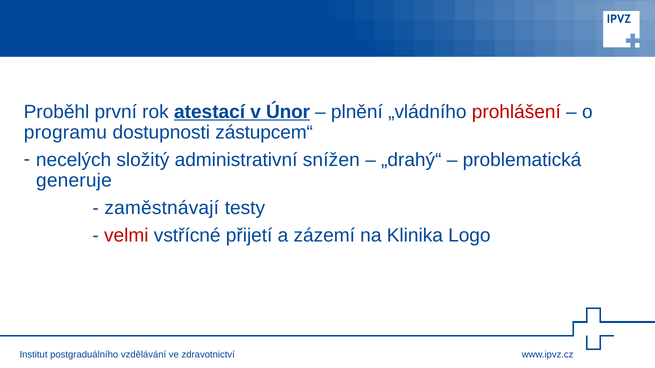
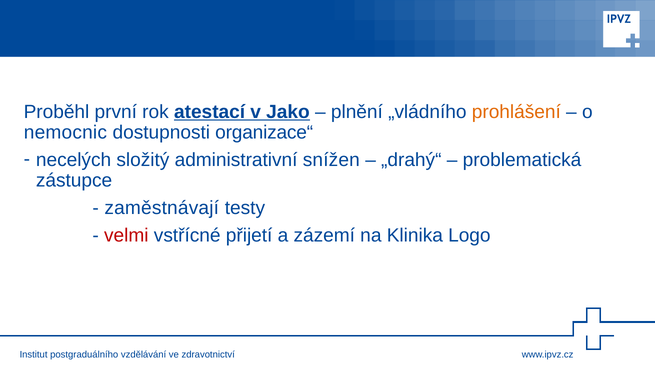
Únor: Únor -> Jako (288, 112)
prohlášení colour: red -> orange (516, 112)
programu: programu -> nemocnic (65, 133)
zástupcem“: zástupcem“ -> organizace“ (264, 133)
generuje: generuje -> zástupce (74, 181)
